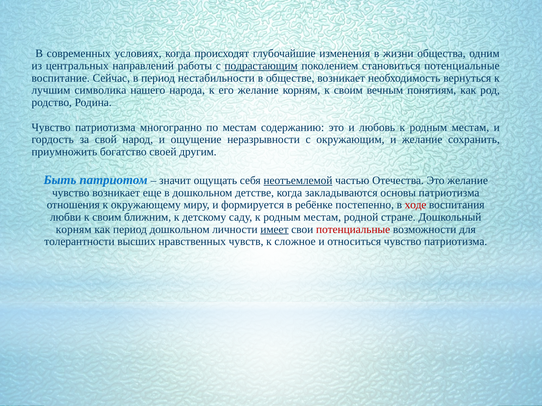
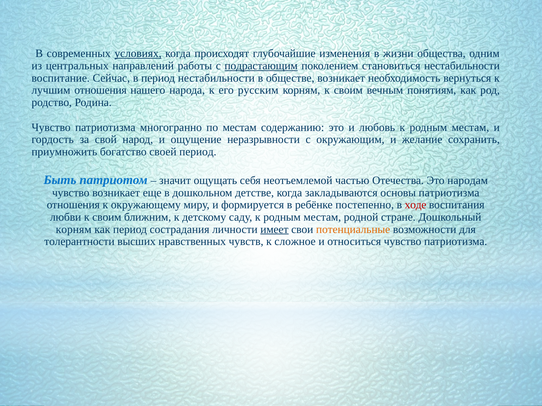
условиях underline: none -> present (138, 54)
становиться потенциальные: потенциальные -> нестабильности (462, 66)
лучшим символика: символика -> отношения (100, 90)
его желание: желание -> русским (258, 90)
своей другим: другим -> период (198, 152)
неотъемлемой underline: present -> none (298, 181)
Это желание: желание -> народам (468, 181)
период дошкольном: дошкольном -> сострадания (180, 230)
потенциальные colour: red -> orange (353, 230)
